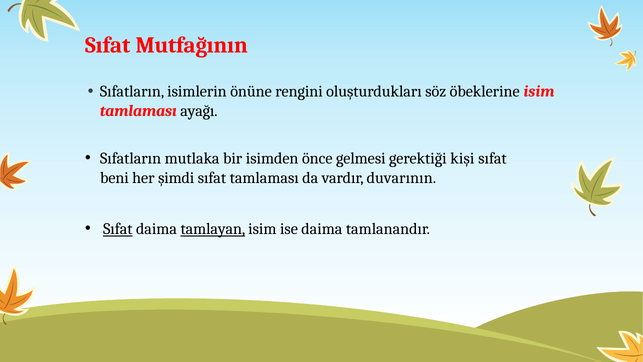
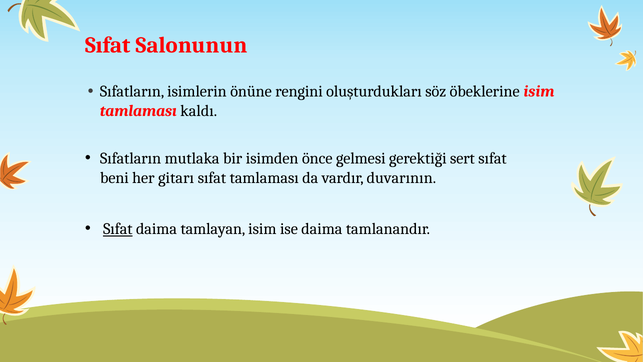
Mutfağının: Mutfağının -> Salonunun (192, 45)
ayağı: ayağı -> kaldı (199, 111)
kişi: kişi -> sert (462, 158)
şimdi: şimdi -> gitarı (176, 178)
tamlayan underline: present -> none (213, 229)
